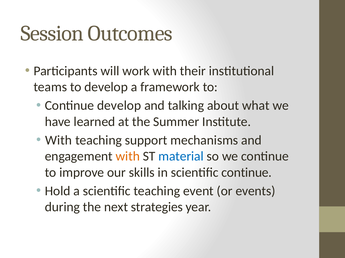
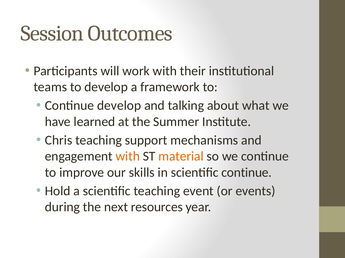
With: With -> Chris (59, 141)
material colour: blue -> orange (181, 157)
strategies: strategies -> resources (157, 208)
